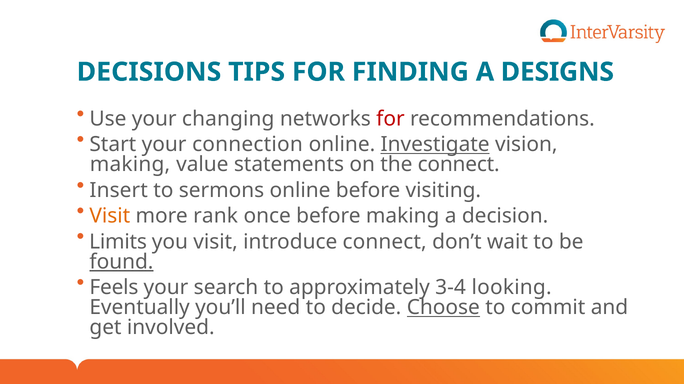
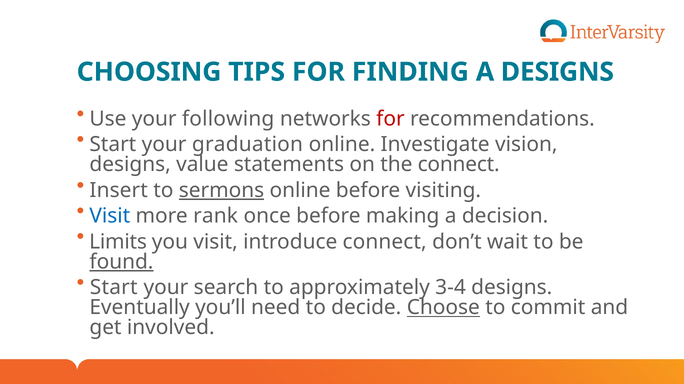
DECISIONS: DECISIONS -> CHOOSING (149, 72)
changing: changing -> following (228, 119)
connection: connection -> graduation (247, 145)
Investigate underline: present -> none (435, 145)
making: making -> designs (130, 165)
sermons underline: none -> present (222, 191)
Visit colour: orange -> blue (110, 216)
Feels: Feels -> Start (114, 288)
3-4 looking: looking -> designs (512, 288)
